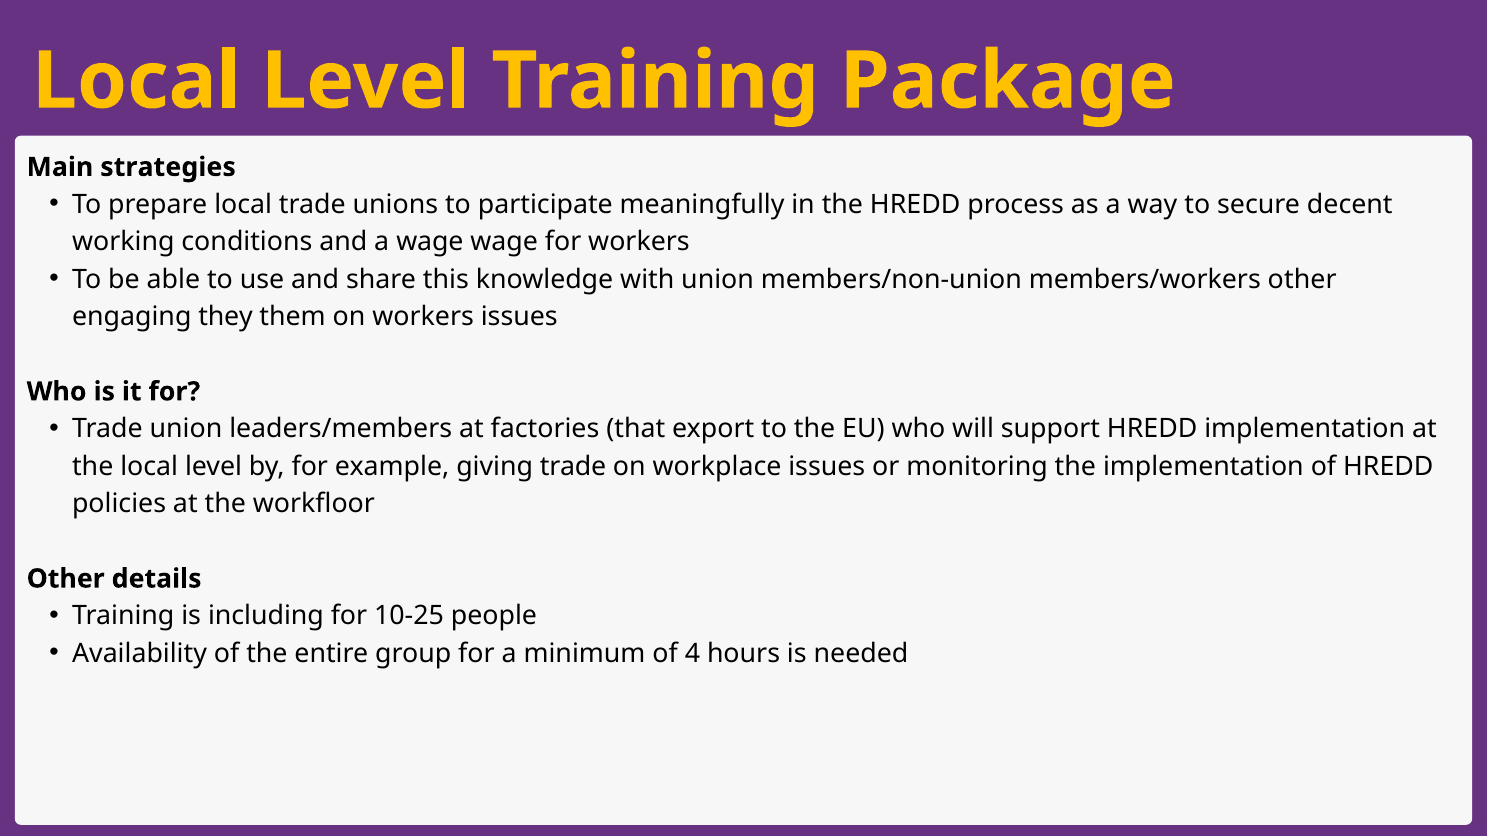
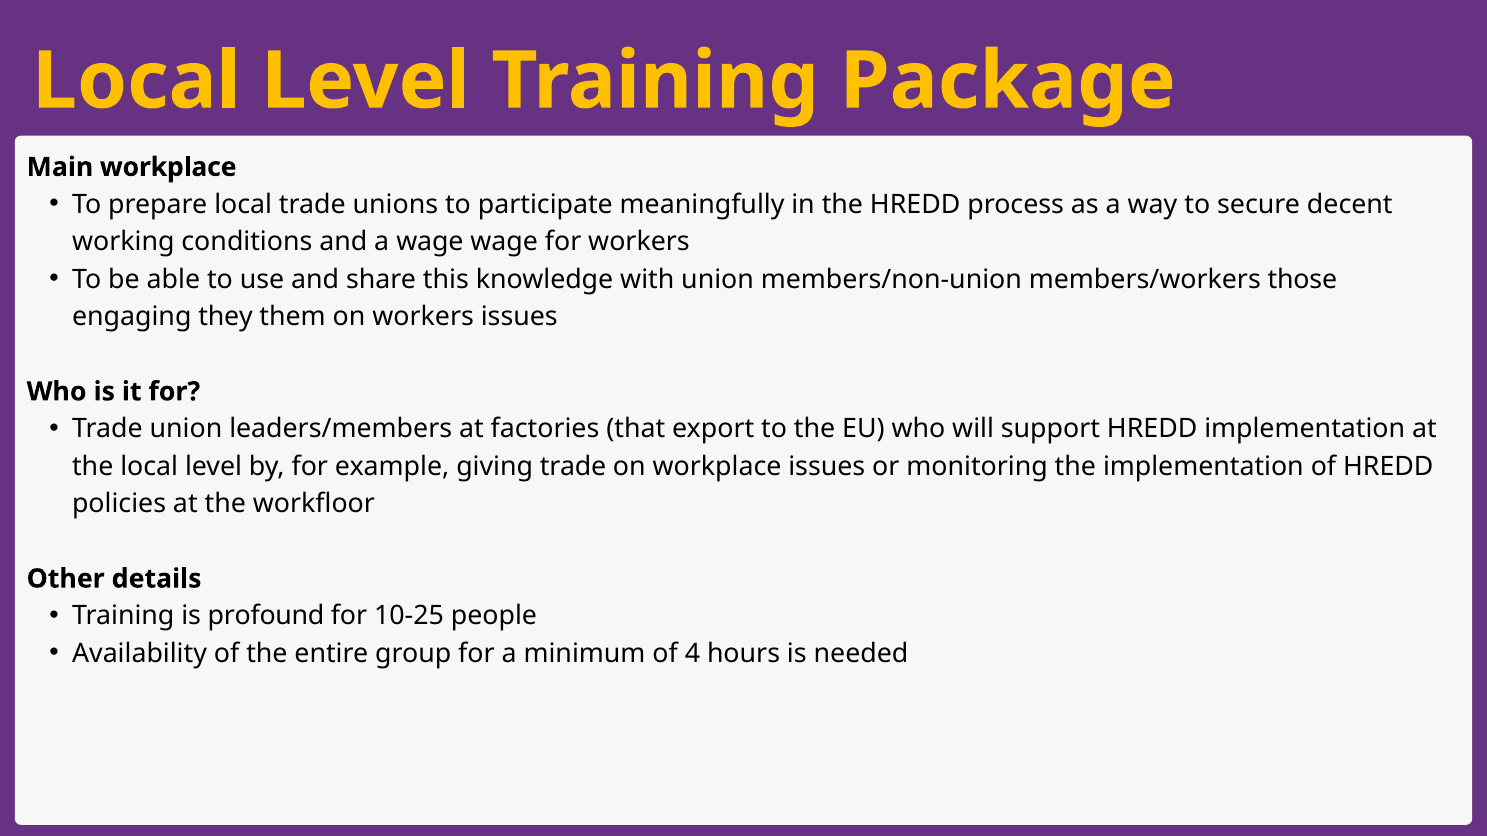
Main strategies: strategies -> workplace (168, 167)
members/workers other: other -> those (1302, 280)
including: including -> profound (266, 616)
